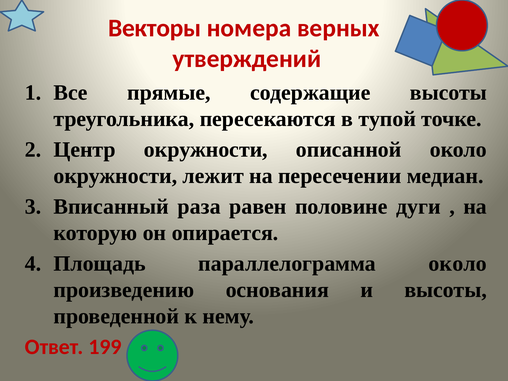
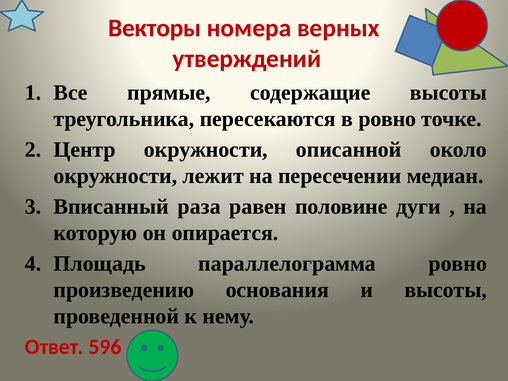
в тупой: тупой -> ровно (387, 119)
параллелограмма около: около -> ровно (458, 264)
199: 199 -> 596 (105, 347)
